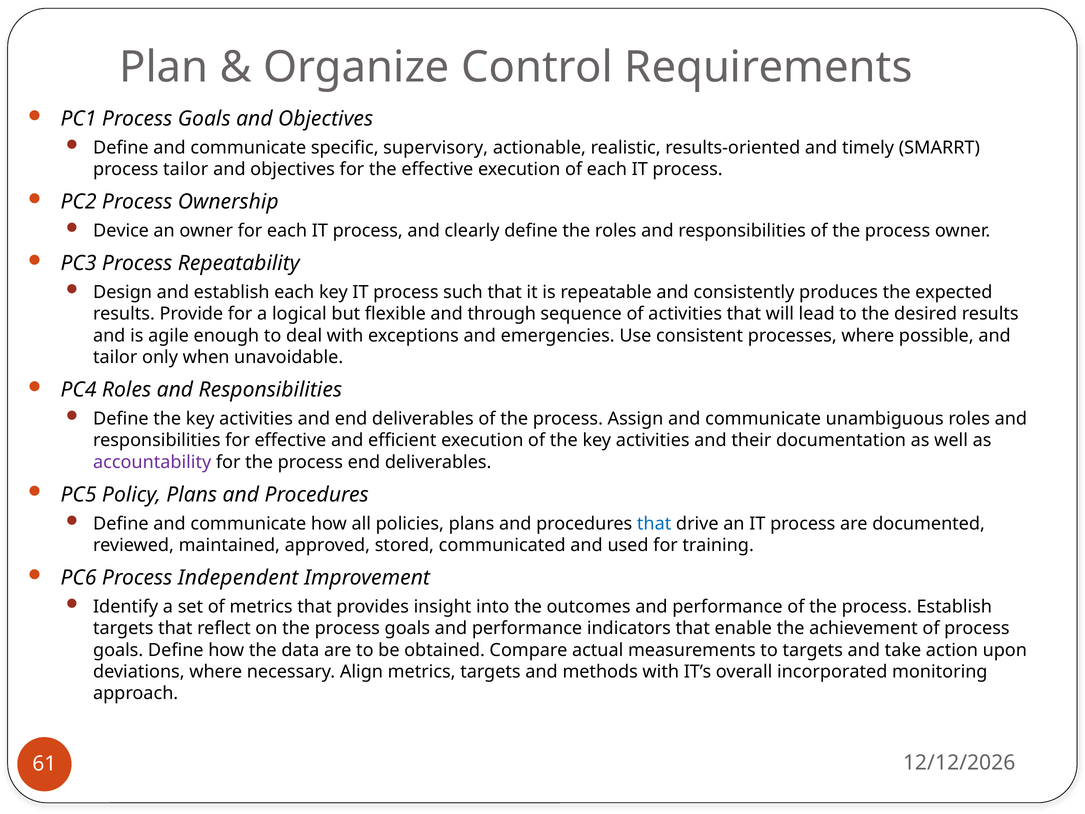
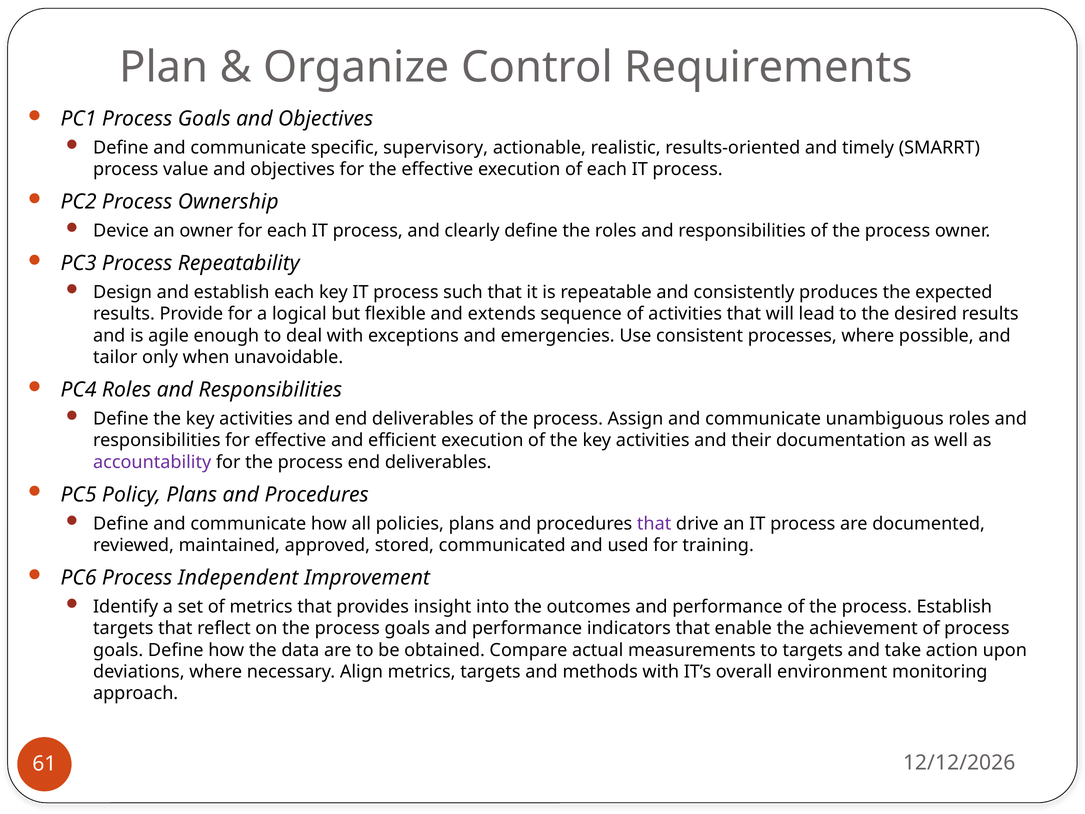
process tailor: tailor -> value (186, 169)
through: through -> extends (502, 314)
that colour: blue -> purple (654, 523)
incorporated: incorporated -> environment (832, 672)
